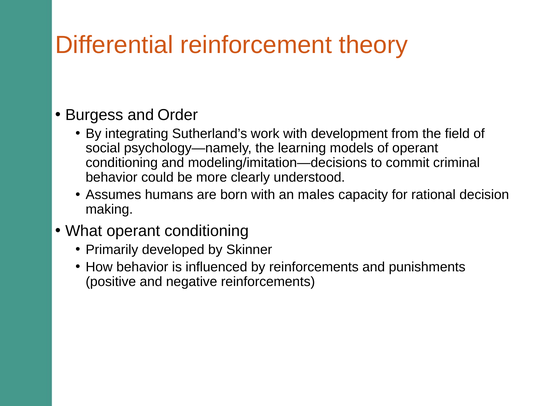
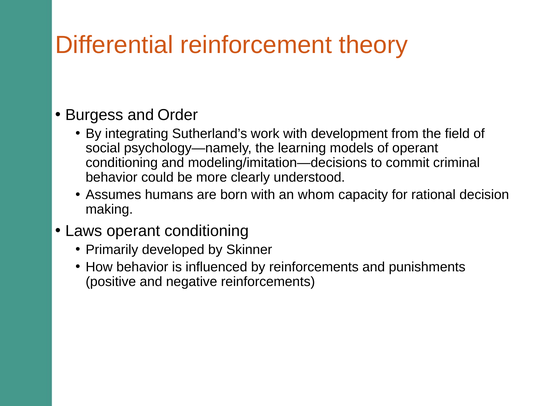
males: males -> whom (316, 195)
What: What -> Laws (84, 231)
